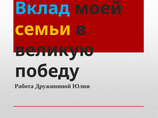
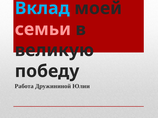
семьи colour: yellow -> pink (43, 29)
